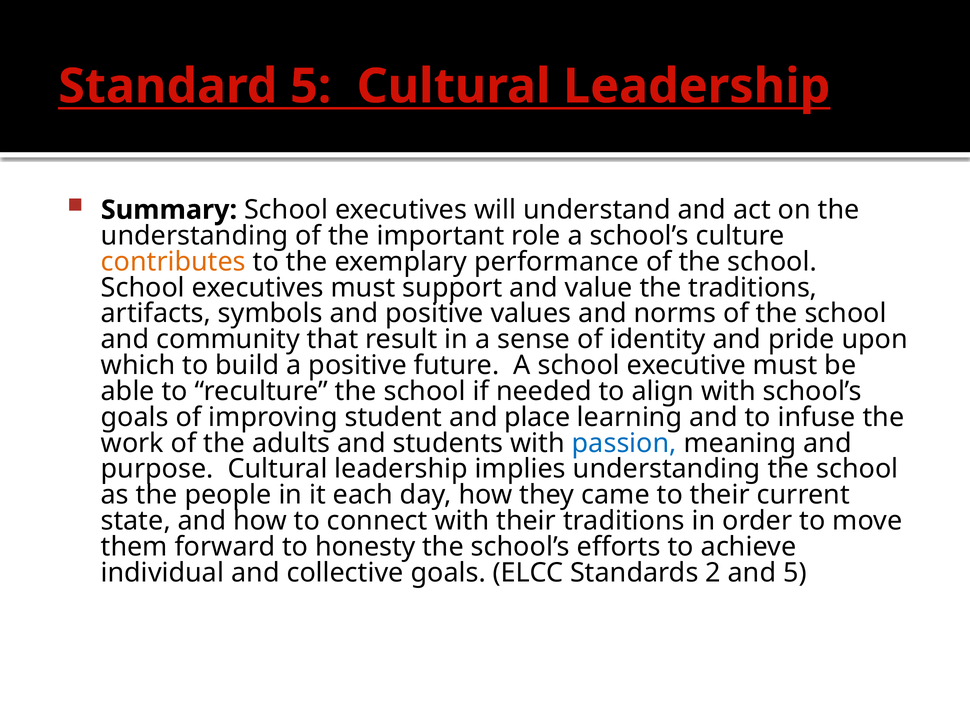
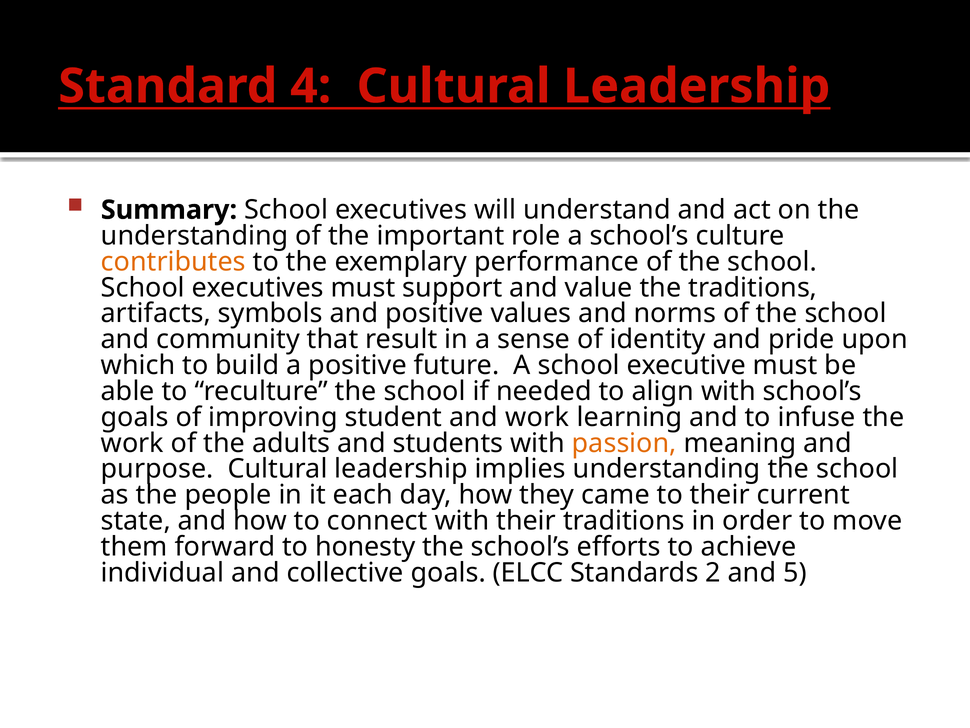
Standard 5: 5 -> 4 (311, 86)
and place: place -> work (537, 417)
passion colour: blue -> orange (624, 443)
